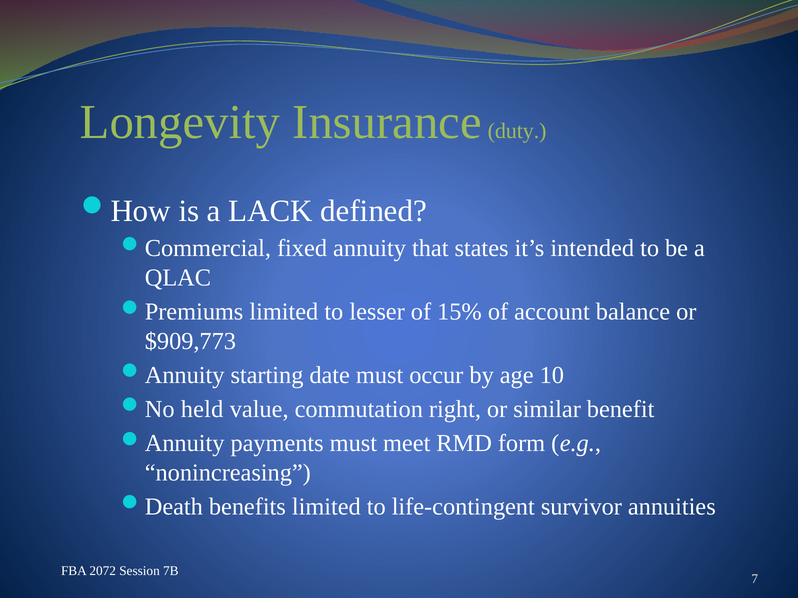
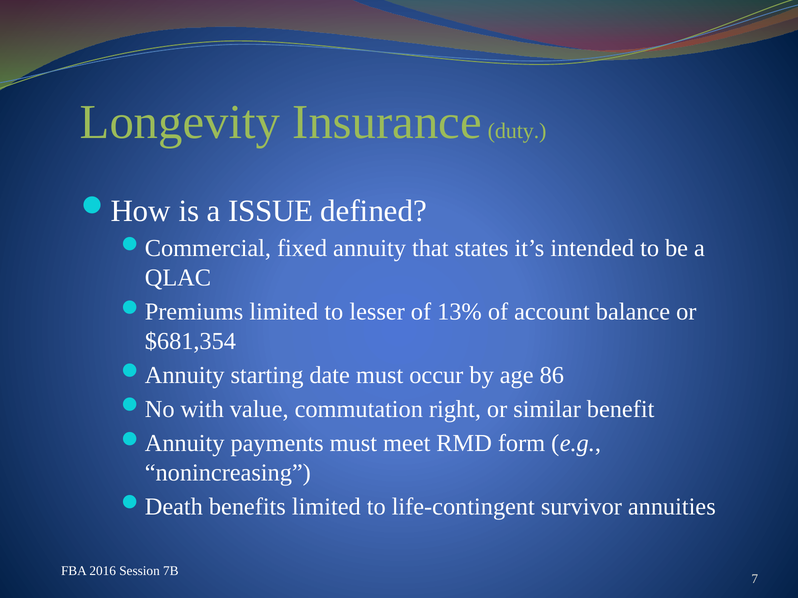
LACK: LACK -> ISSUE (271, 211)
15%: 15% -> 13% (459, 312)
$909,773: $909,773 -> $681,354 (190, 341)
10: 10 -> 86 (552, 375)
held: held -> with (202, 409)
2072: 2072 -> 2016 (103, 571)
